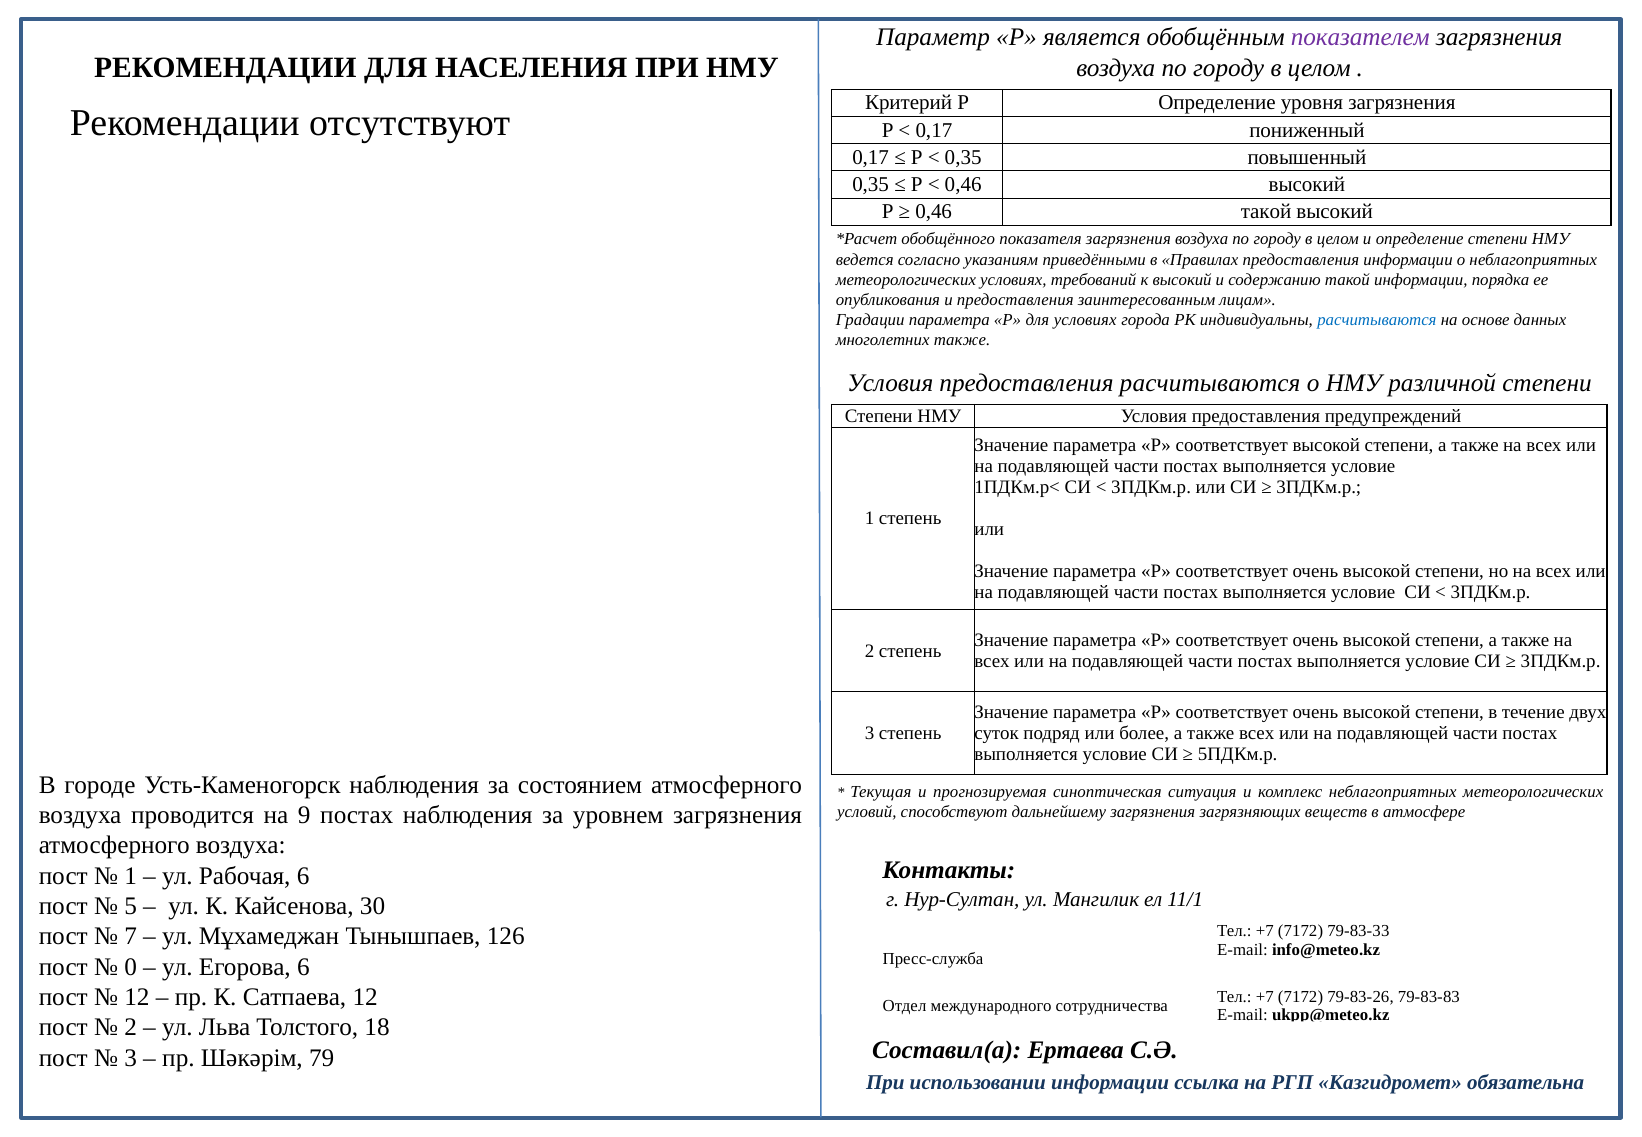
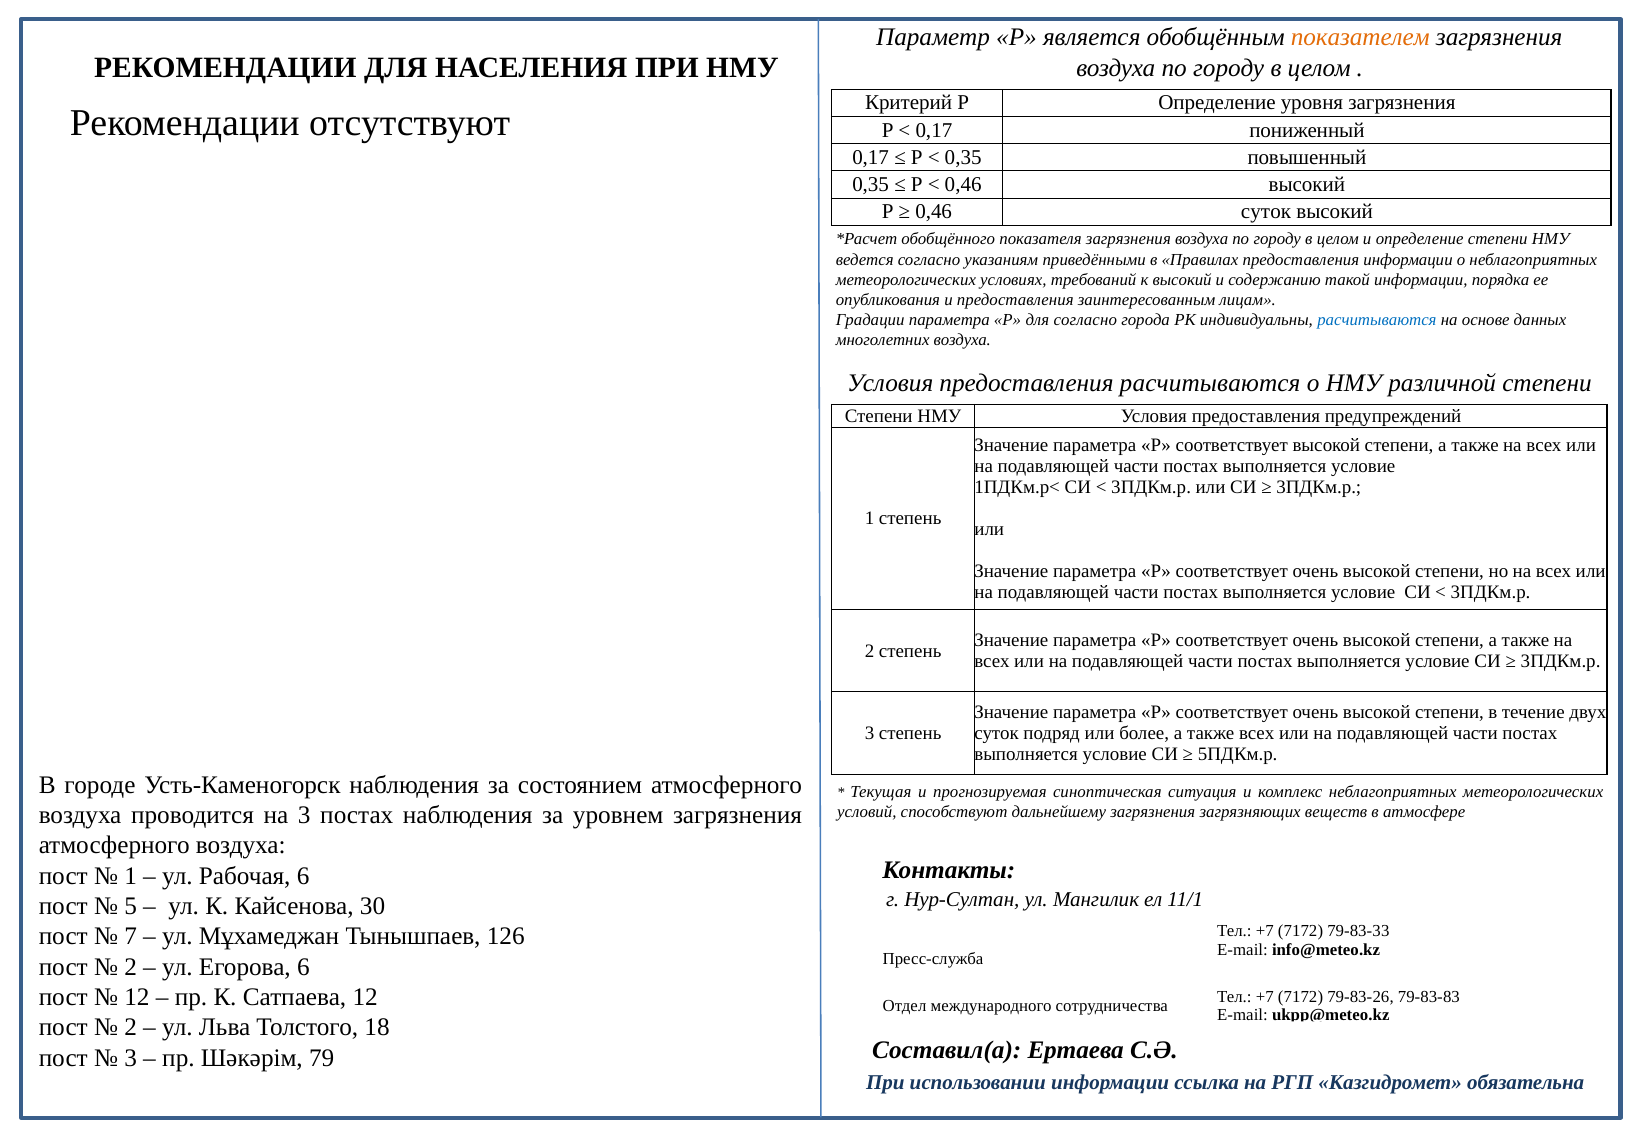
показателем colour: purple -> orange (1360, 38)
0,46 такой: такой -> суток (1266, 211)
для условиях: условиях -> согласно (1085, 320)
многолетних также: также -> воздуха (962, 340)
на 9: 9 -> 3 (304, 815)
0: 0 -> 2 (131, 967)
